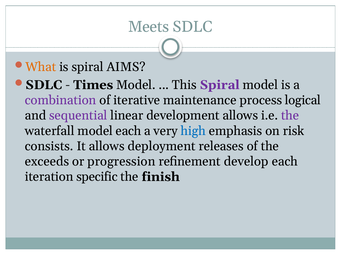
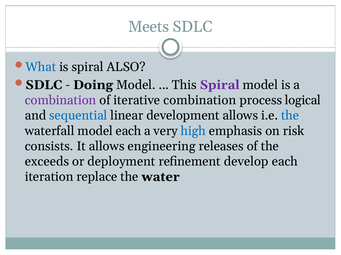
What colour: orange -> blue (41, 67)
AIMS: AIMS -> ALSO (126, 67)
Times: Times -> Doing (93, 85)
iterative maintenance: maintenance -> combination (200, 100)
sequential colour: purple -> blue (78, 116)
the colour: purple -> blue (290, 116)
deployment: deployment -> engineering (162, 147)
progression: progression -> deployment (121, 162)
specific: specific -> replace (97, 177)
finish: finish -> water (161, 177)
